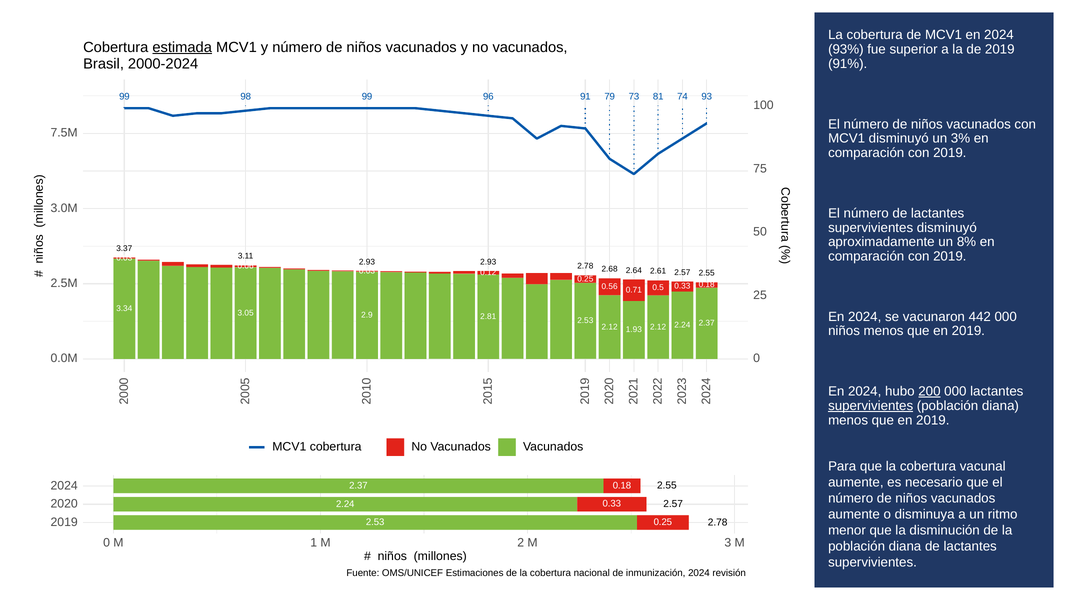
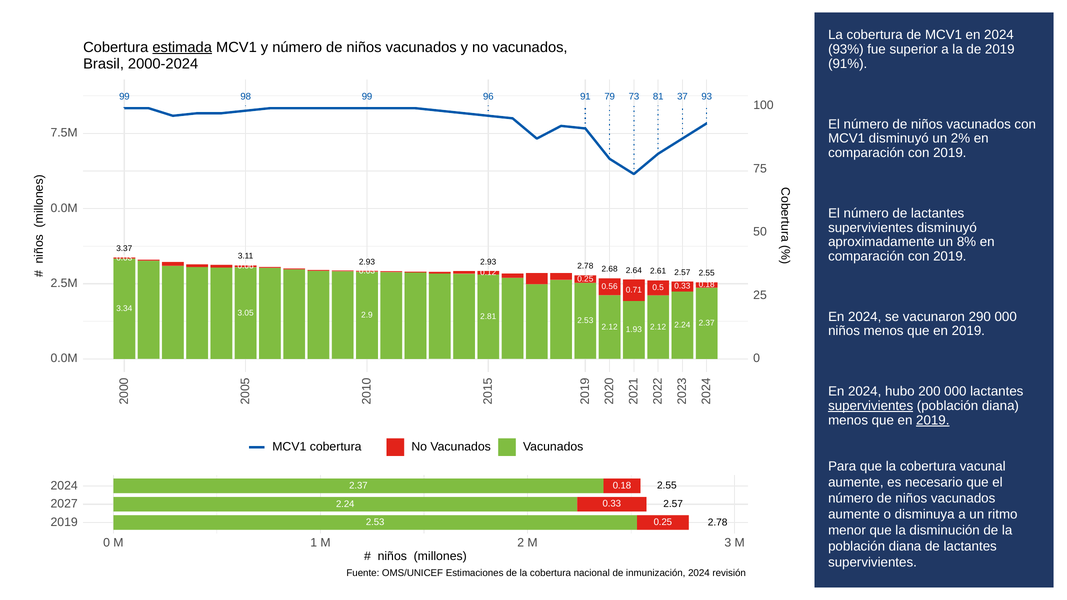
74: 74 -> 37 (682, 97)
3%: 3% -> 2% (961, 139)
3.0M: 3.0M -> 0.0M (64, 208)
442: 442 -> 290 (980, 317)
200 underline: present -> none (929, 391)
2019 underline: none -> present (933, 420)
2020: 2020 -> 2027 (64, 504)
